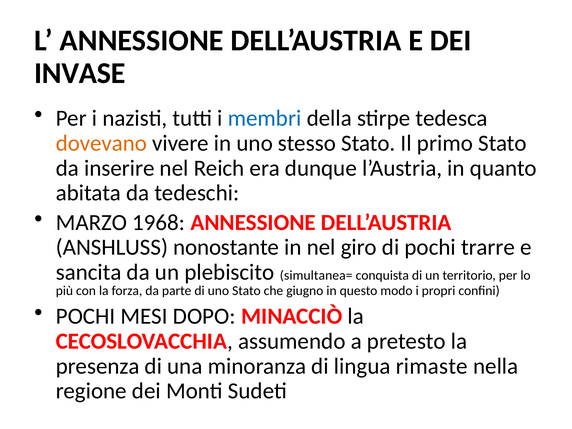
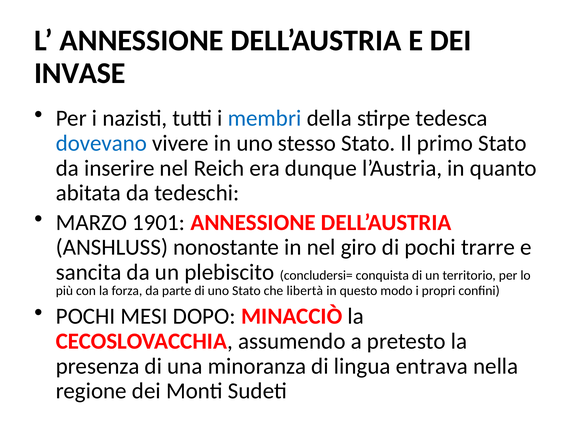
dovevano colour: orange -> blue (101, 143)
1968: 1968 -> 1901 (159, 223)
simultanea=: simultanea= -> concludersi= (316, 275)
giugno: giugno -> libertà (305, 291)
rimaste: rimaste -> entrava (432, 366)
